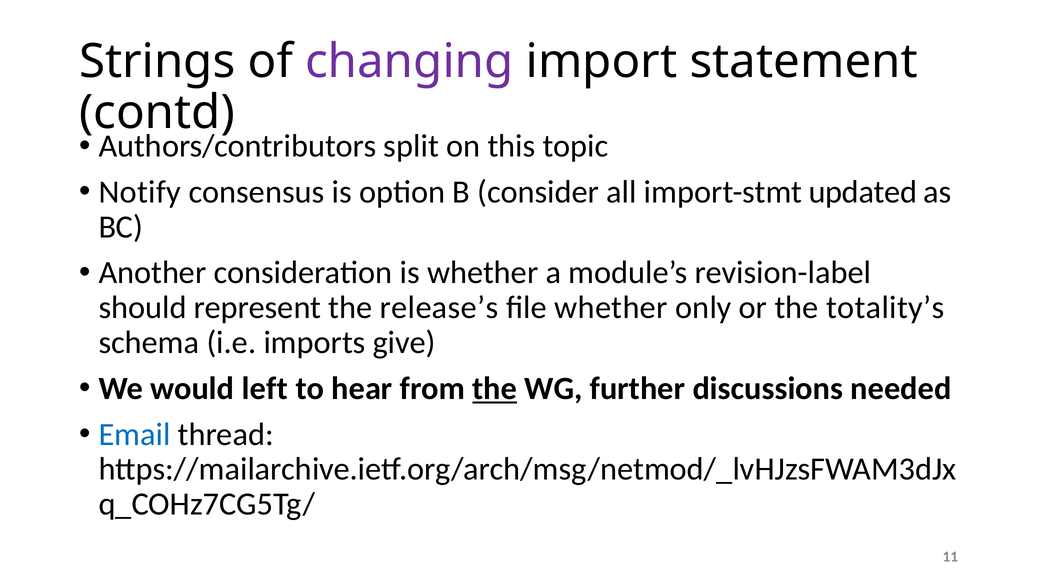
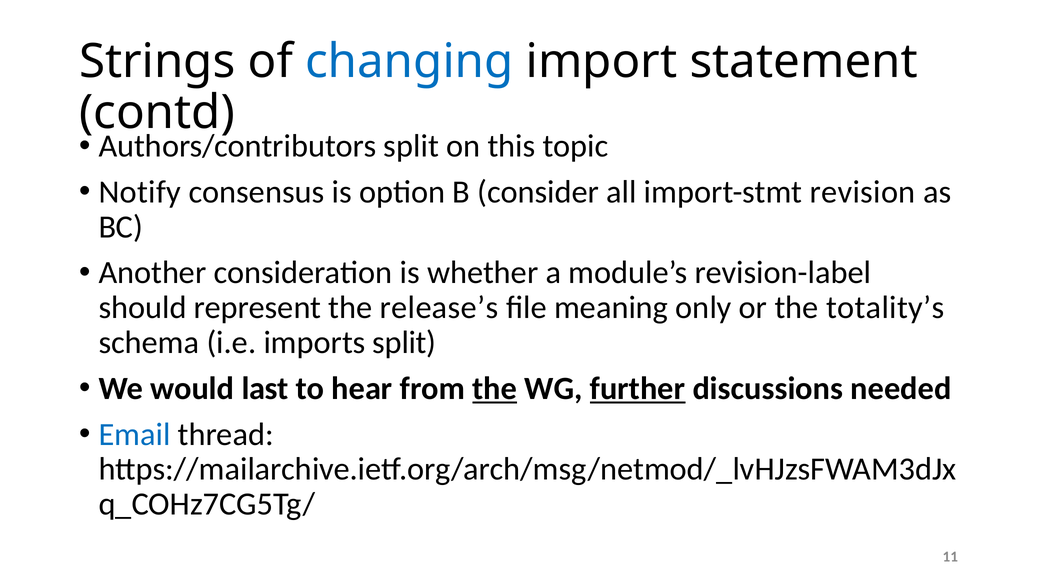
changing colour: purple -> blue (409, 61)
updated: updated -> revision (862, 192)
file whether: whether -> meaning (611, 308)
imports give: give -> split (404, 343)
left: left -> last (265, 389)
further underline: none -> present (638, 389)
